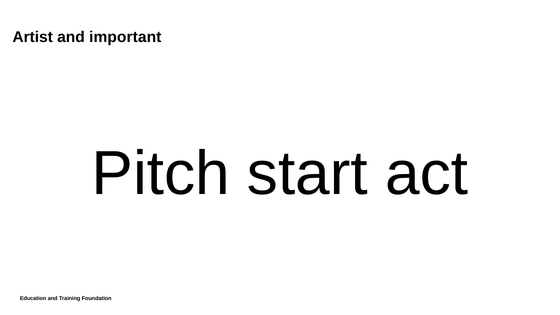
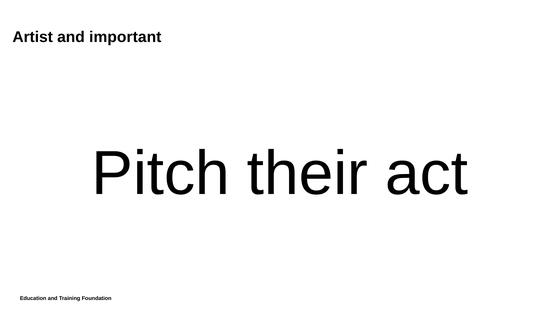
start: start -> their (307, 174)
